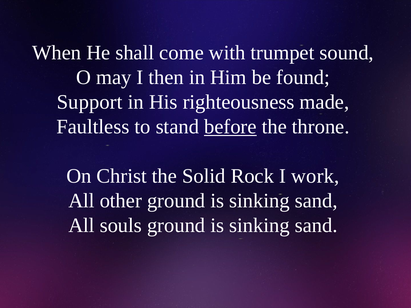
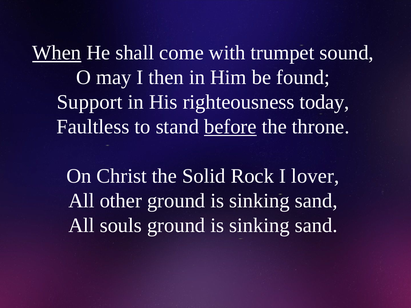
When underline: none -> present (57, 53)
made: made -> today (325, 102)
work: work -> lover (315, 176)
